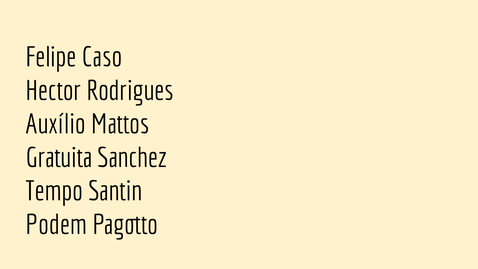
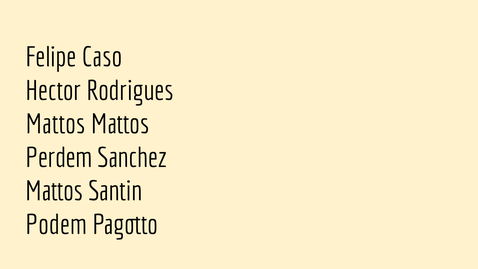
Auxílio: Auxílio -> Mattos (56, 124)
Gratuita: Gratuita -> Perdem (59, 158)
Tempo: Tempo -> Mattos (54, 191)
